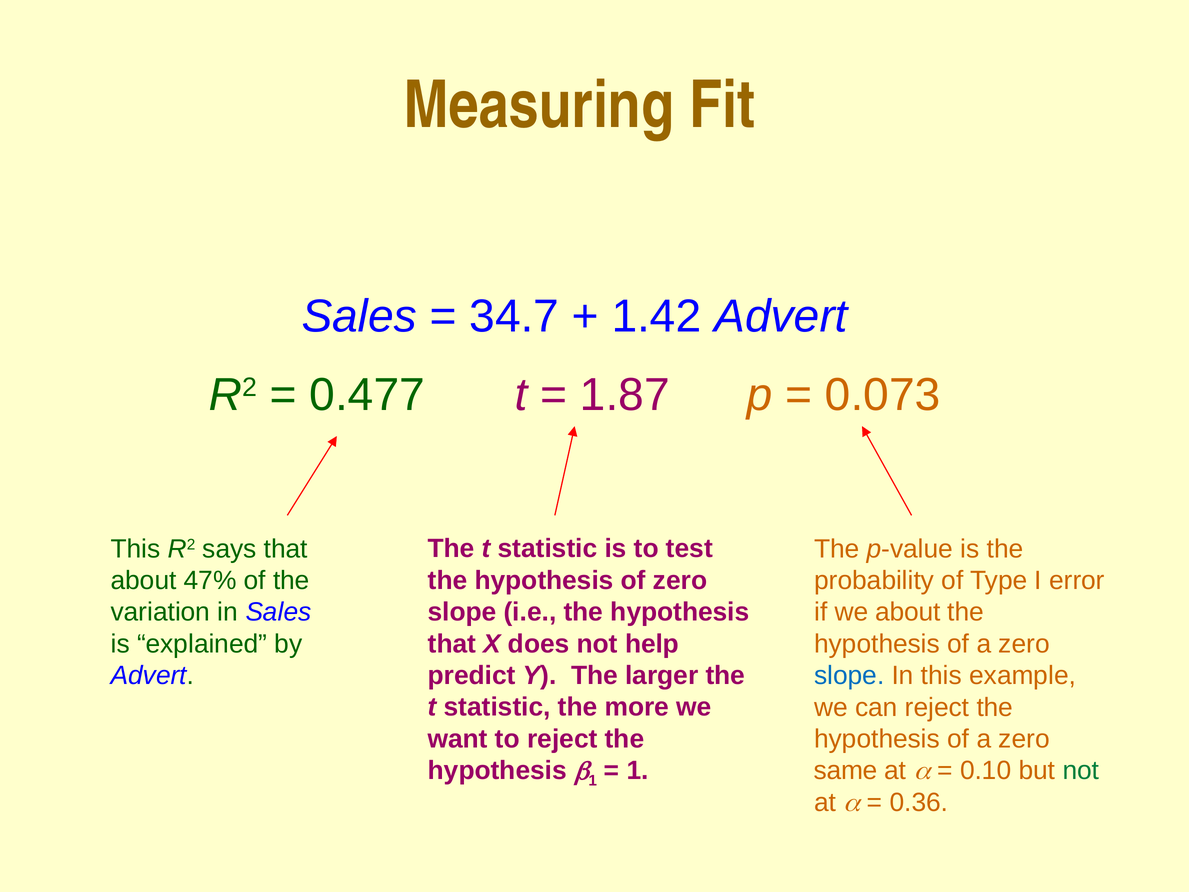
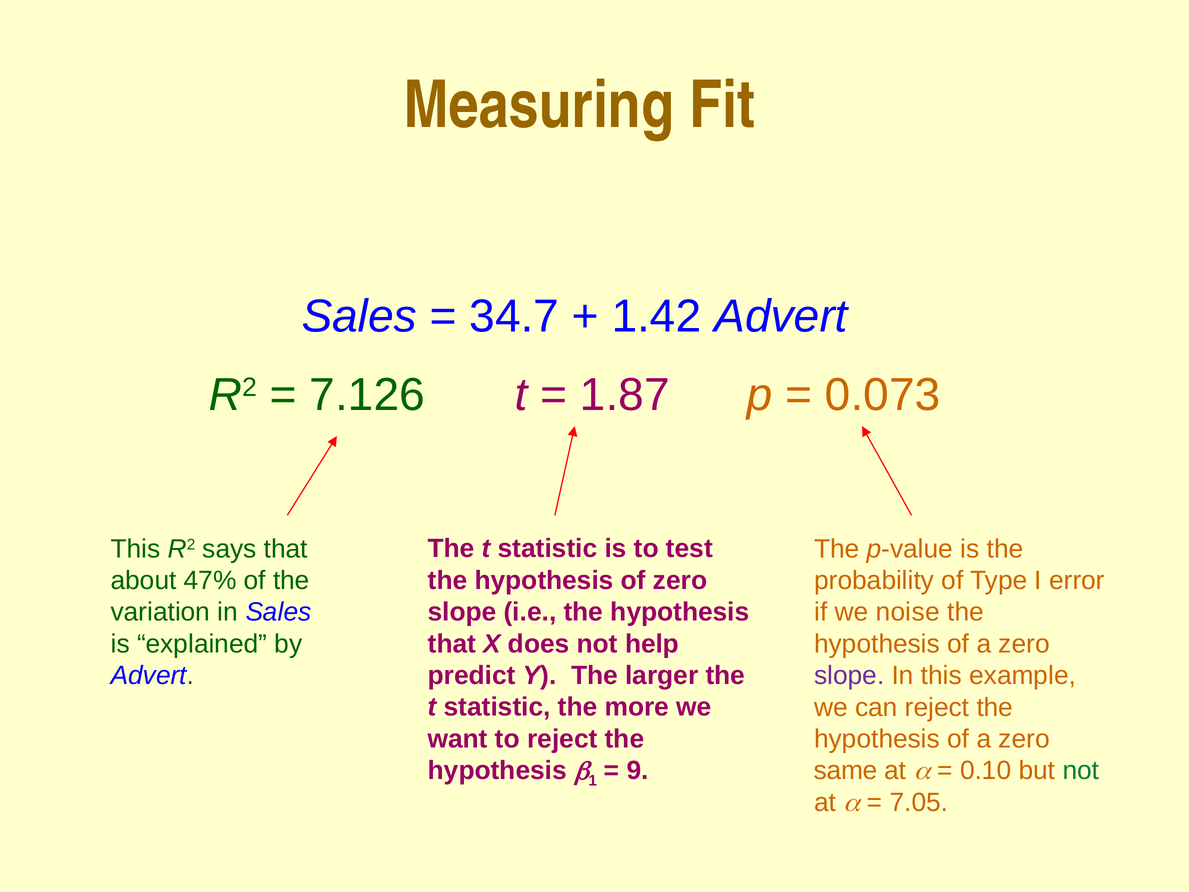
0.477: 0.477 -> 7.126 (367, 395)
we about: about -> noise (908, 612)
slope colour: blue -> purple (849, 675)
1: 1 -> 9 (638, 770)
0.36: 0.36 -> 7.05 (919, 802)
